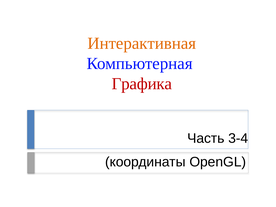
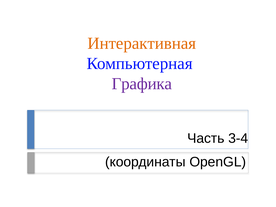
Графика colour: red -> purple (142, 84)
